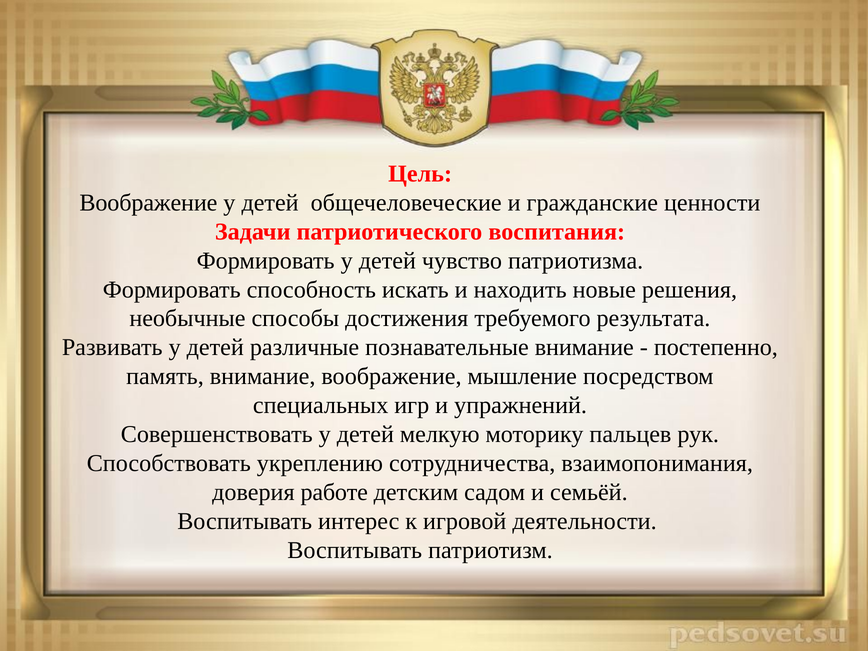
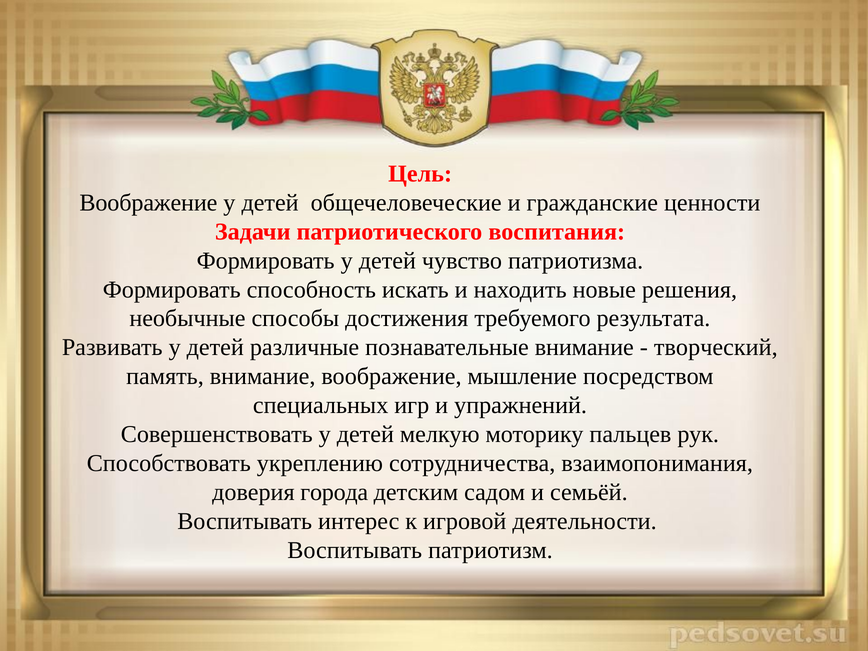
постепенно: постепенно -> творческий (716, 347)
работе: работе -> города (334, 492)
